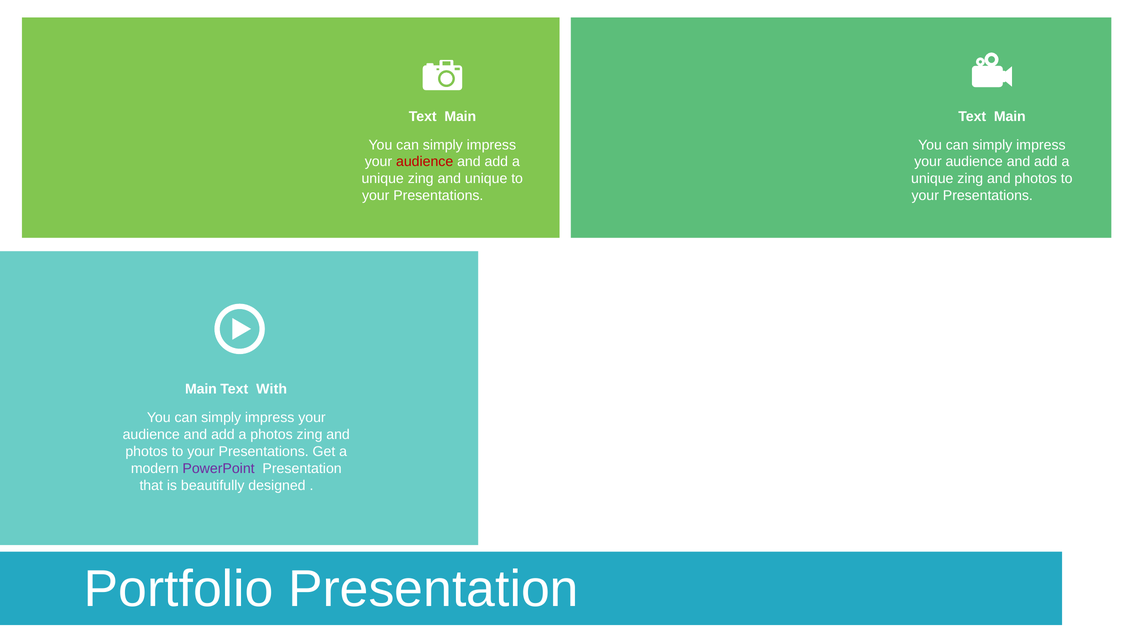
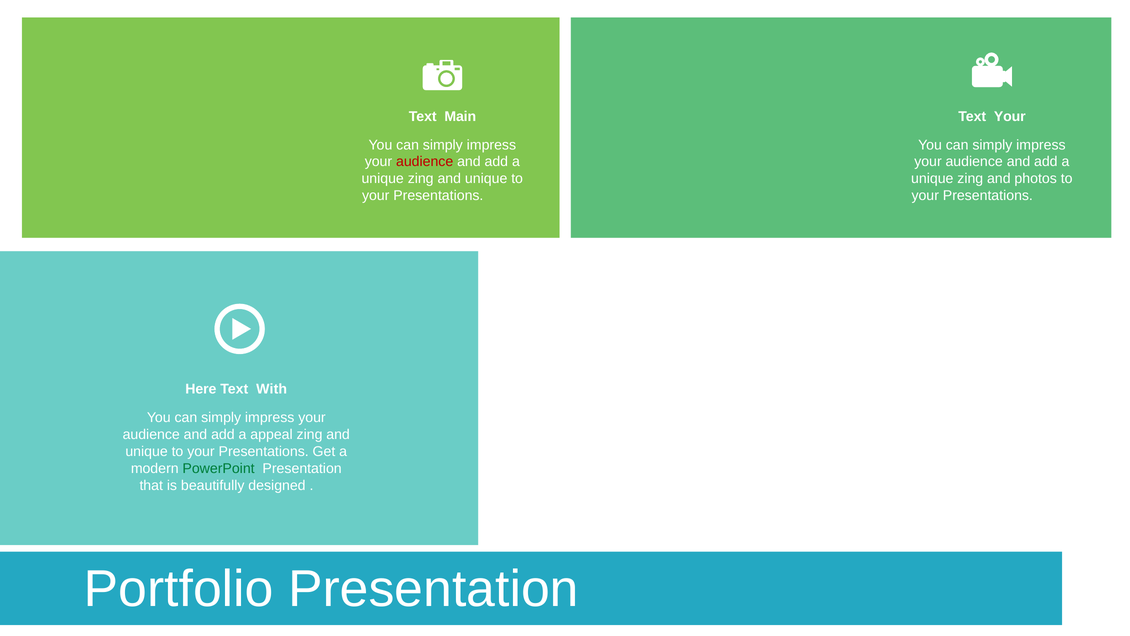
Main: Main -> Your (1010, 116)
Main: Main -> Here (201, 389)
a photos: photos -> appeal (272, 434)
photos: photos -> unique (147, 451)
PowerPoint colour: purple -> green (219, 468)
